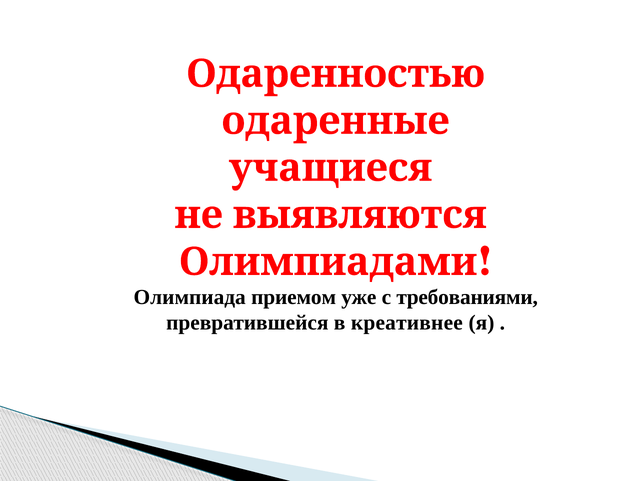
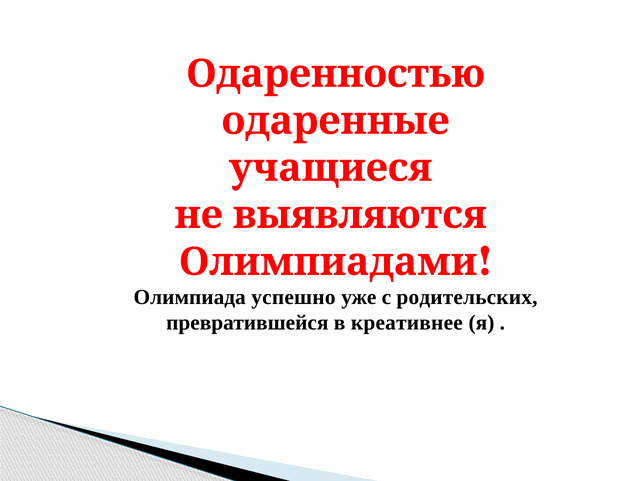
приемом: приемом -> успешно (293, 297)
требованиями: требованиями -> родительских (467, 297)
